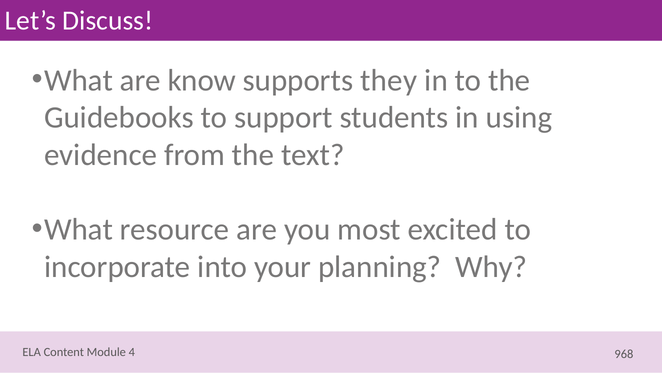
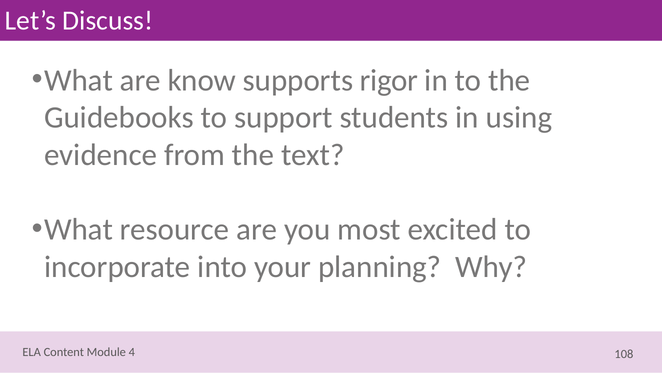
they: they -> rigor (389, 80)
968: 968 -> 108 (624, 354)
